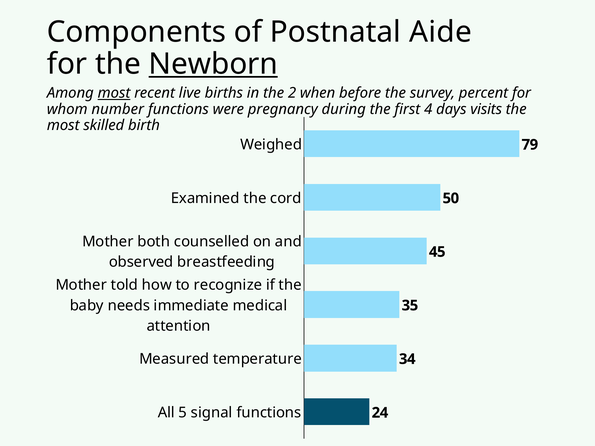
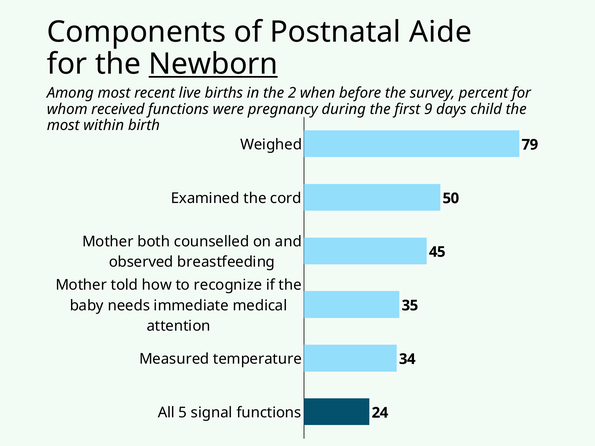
most underline: present -> none (114, 93)
number: number -> received (118, 109)
4: 4 -> 9 (428, 109)
visits: visits -> child (486, 109)
skilled: skilled -> within (104, 125)
